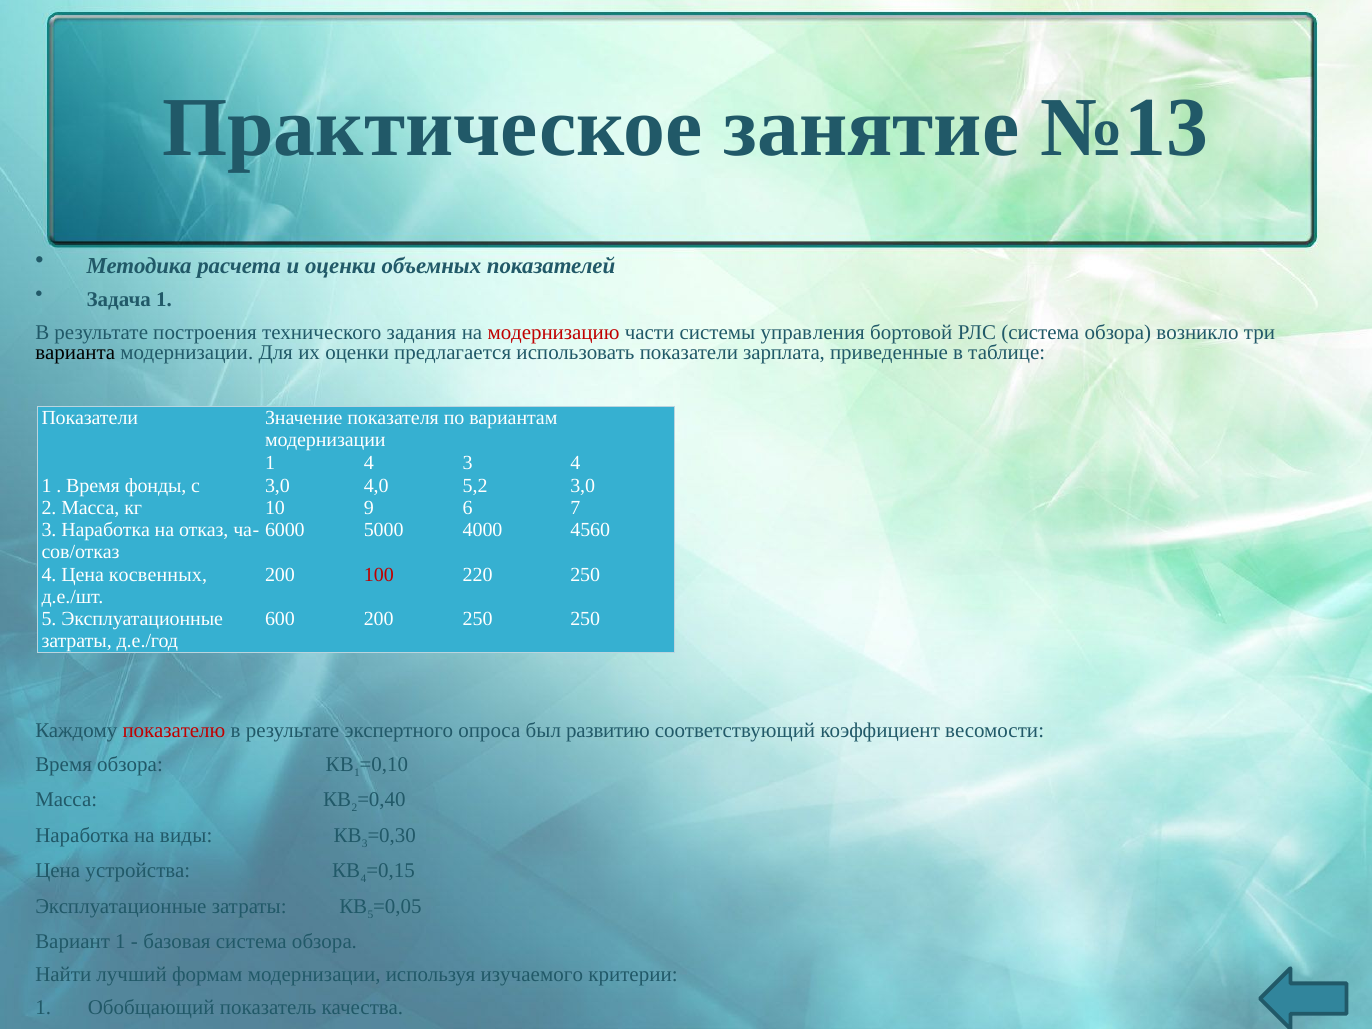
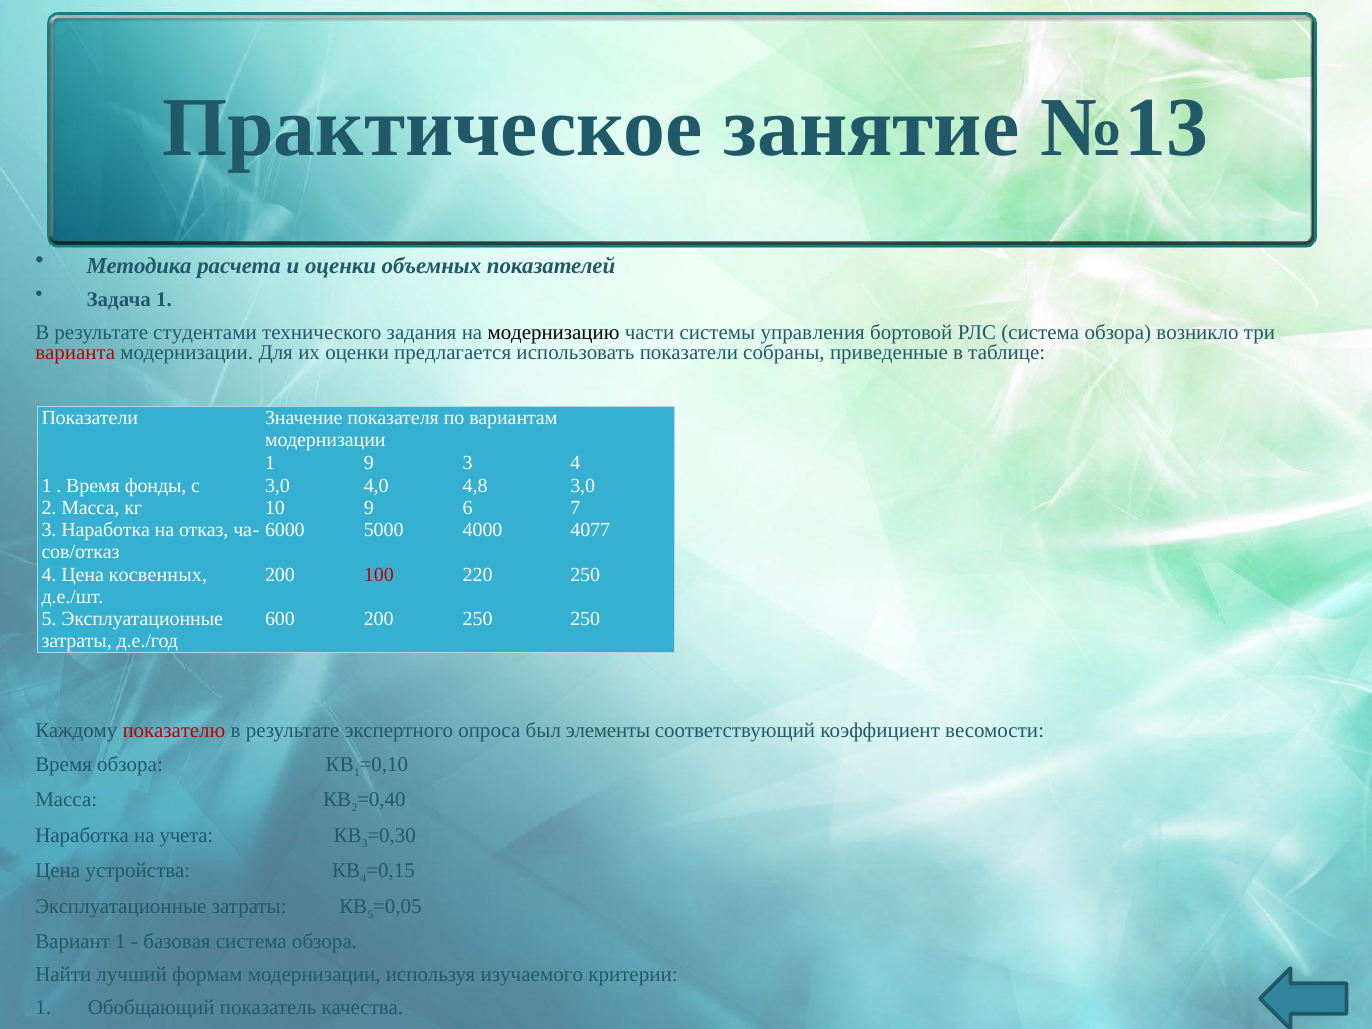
построения: построения -> студентами (205, 333)
модернизацию colour: red -> black (554, 333)
варианта colour: black -> red (75, 353)
зарплата: зарплата -> собраны (784, 353)
1 4: 4 -> 9 (369, 463)
5,2: 5,2 -> 4,8 (475, 486)
4560: 4560 -> 4077 (590, 530)
развитию: развитию -> элементы (608, 730)
виды: виды -> учета (186, 835)
